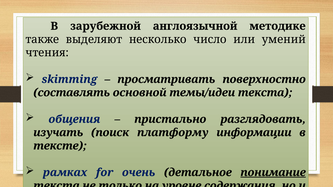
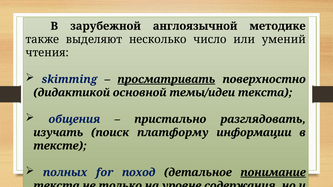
просматривать underline: none -> present (166, 79)
составлять: составлять -> дидактикой (72, 93)
рaмках: рaмках -> полных (65, 173)
очень: очень -> поход (139, 173)
